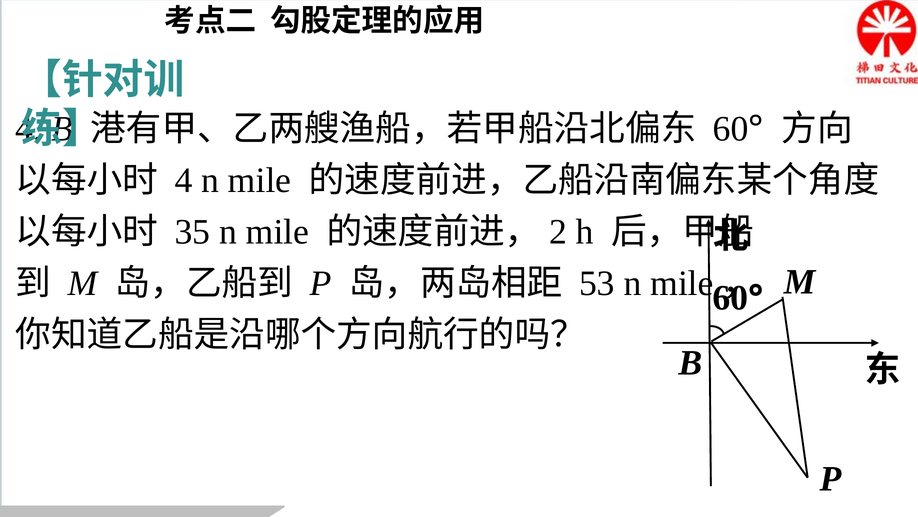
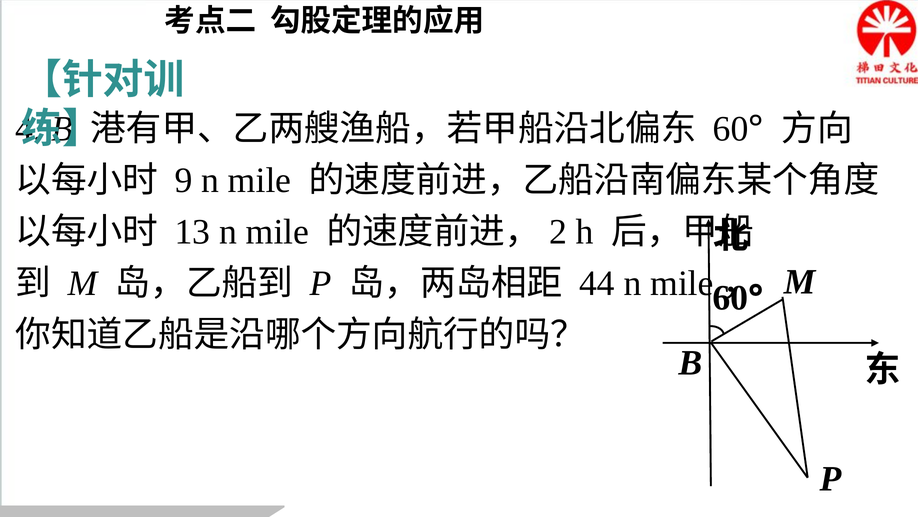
4: 4 -> 9 (184, 180)
35: 35 -> 13 (192, 232)
53: 53 -> 44 (597, 283)
